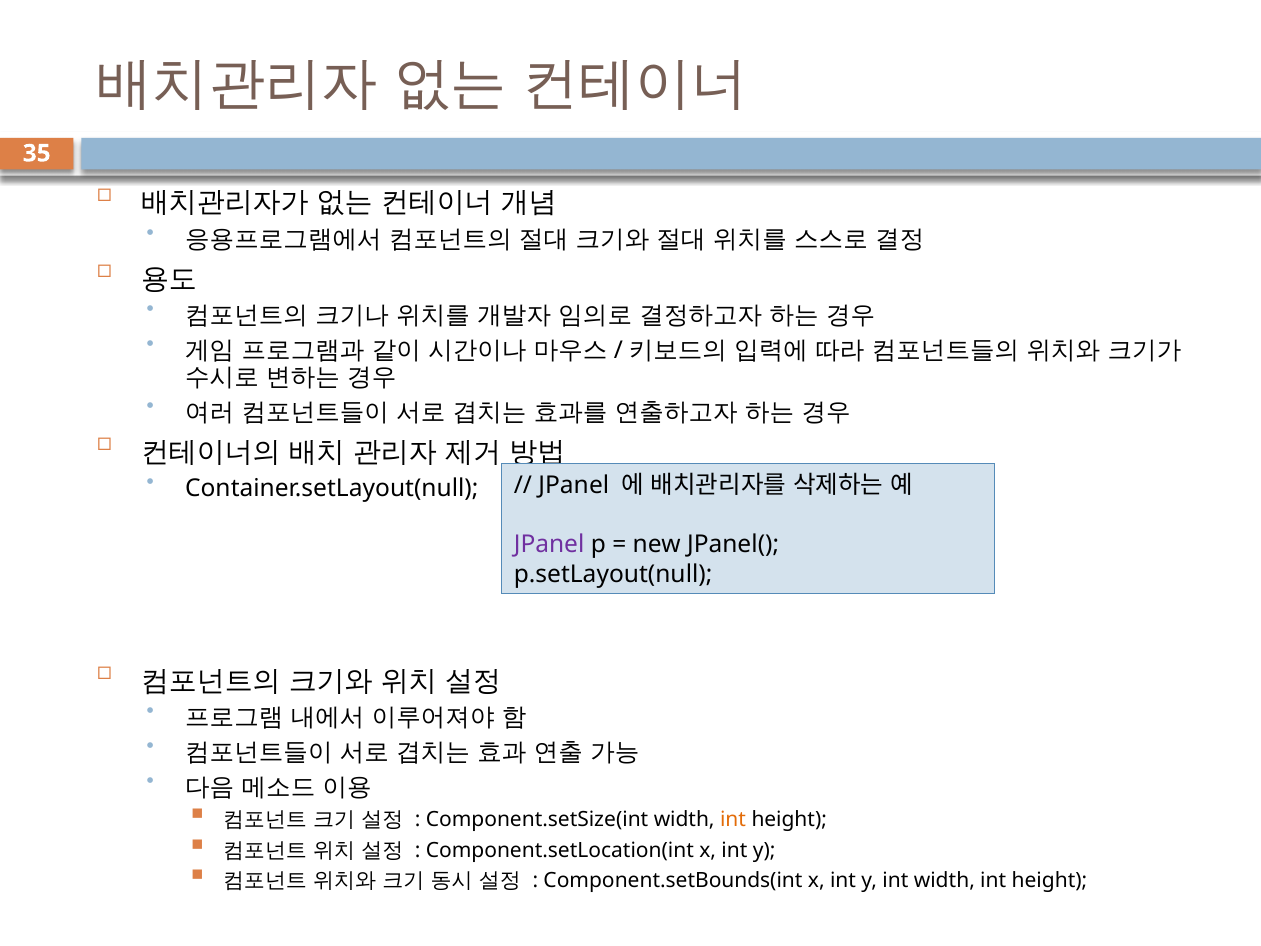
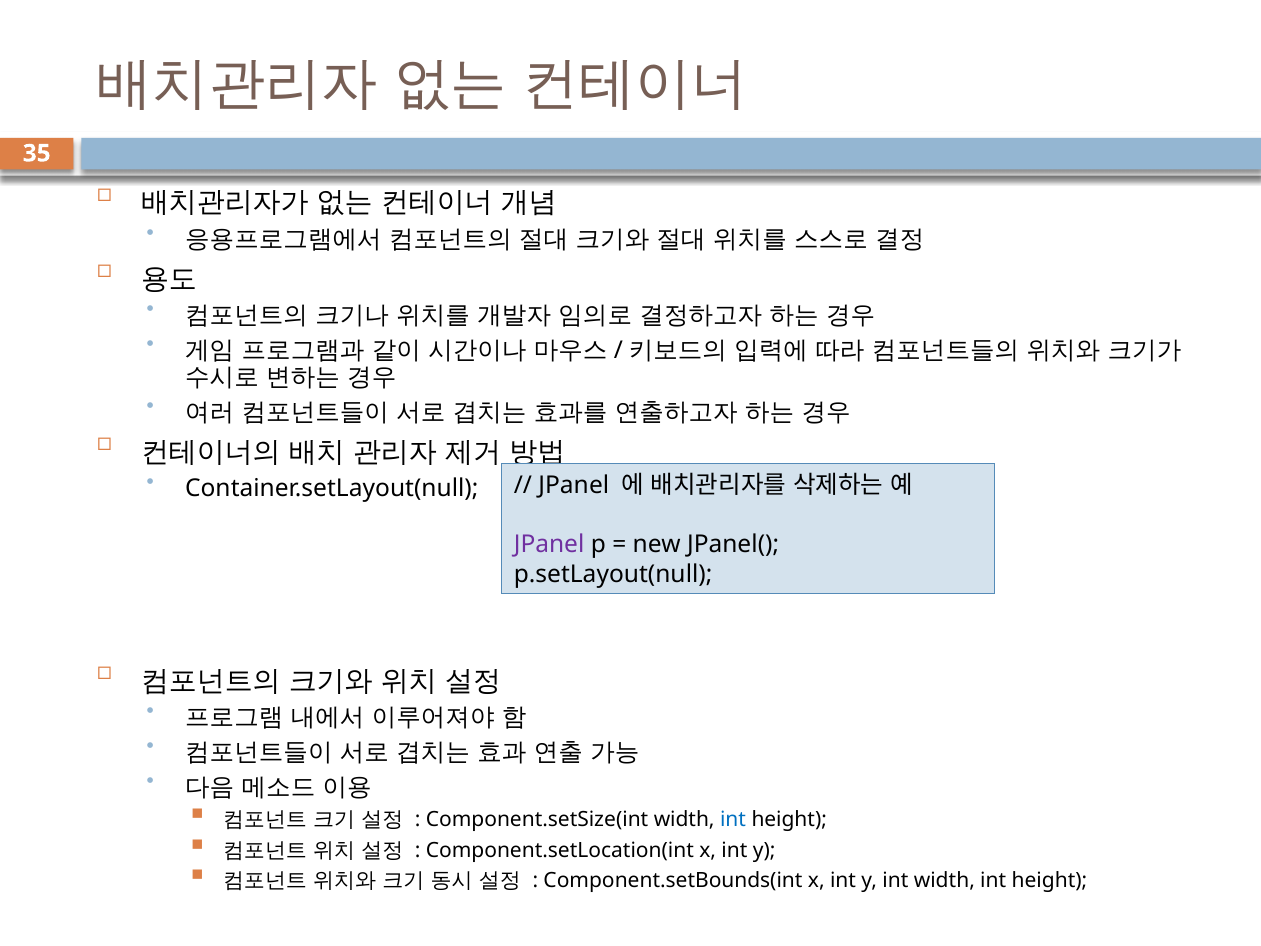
int colour: orange -> blue (733, 819)
